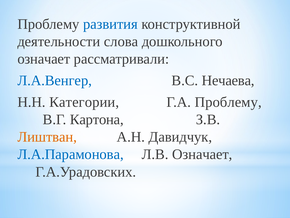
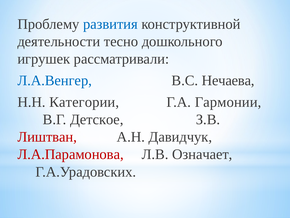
слова: слова -> тесно (121, 41)
означает: означает -> игрушек (44, 59)
Г.А Проблему: Проблему -> Гармонии (228, 102)
Картона: Картона -> Детское (97, 119)
Лиштван colour: orange -> red (47, 137)
Л.А.Парамонова colour: blue -> red (71, 154)
